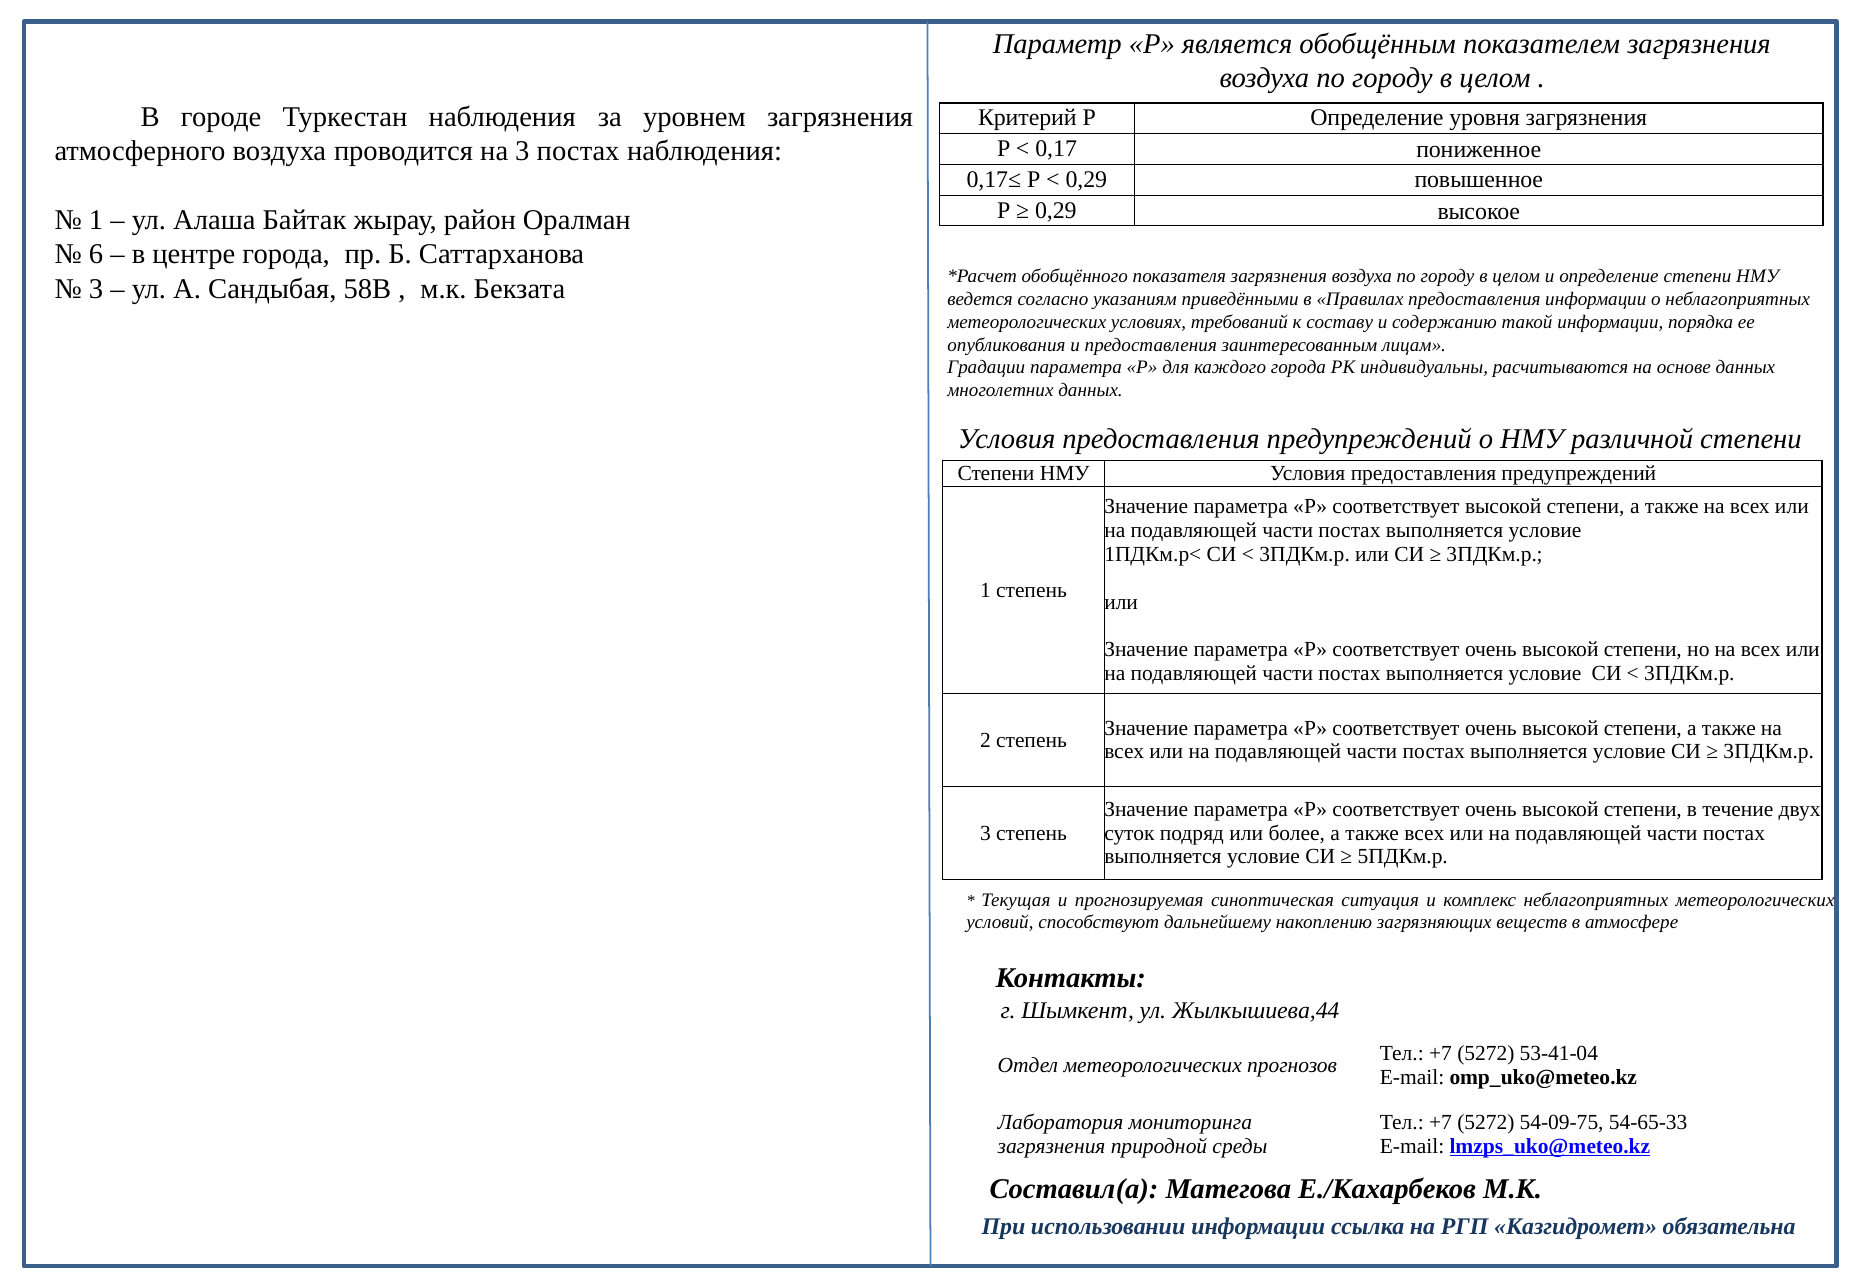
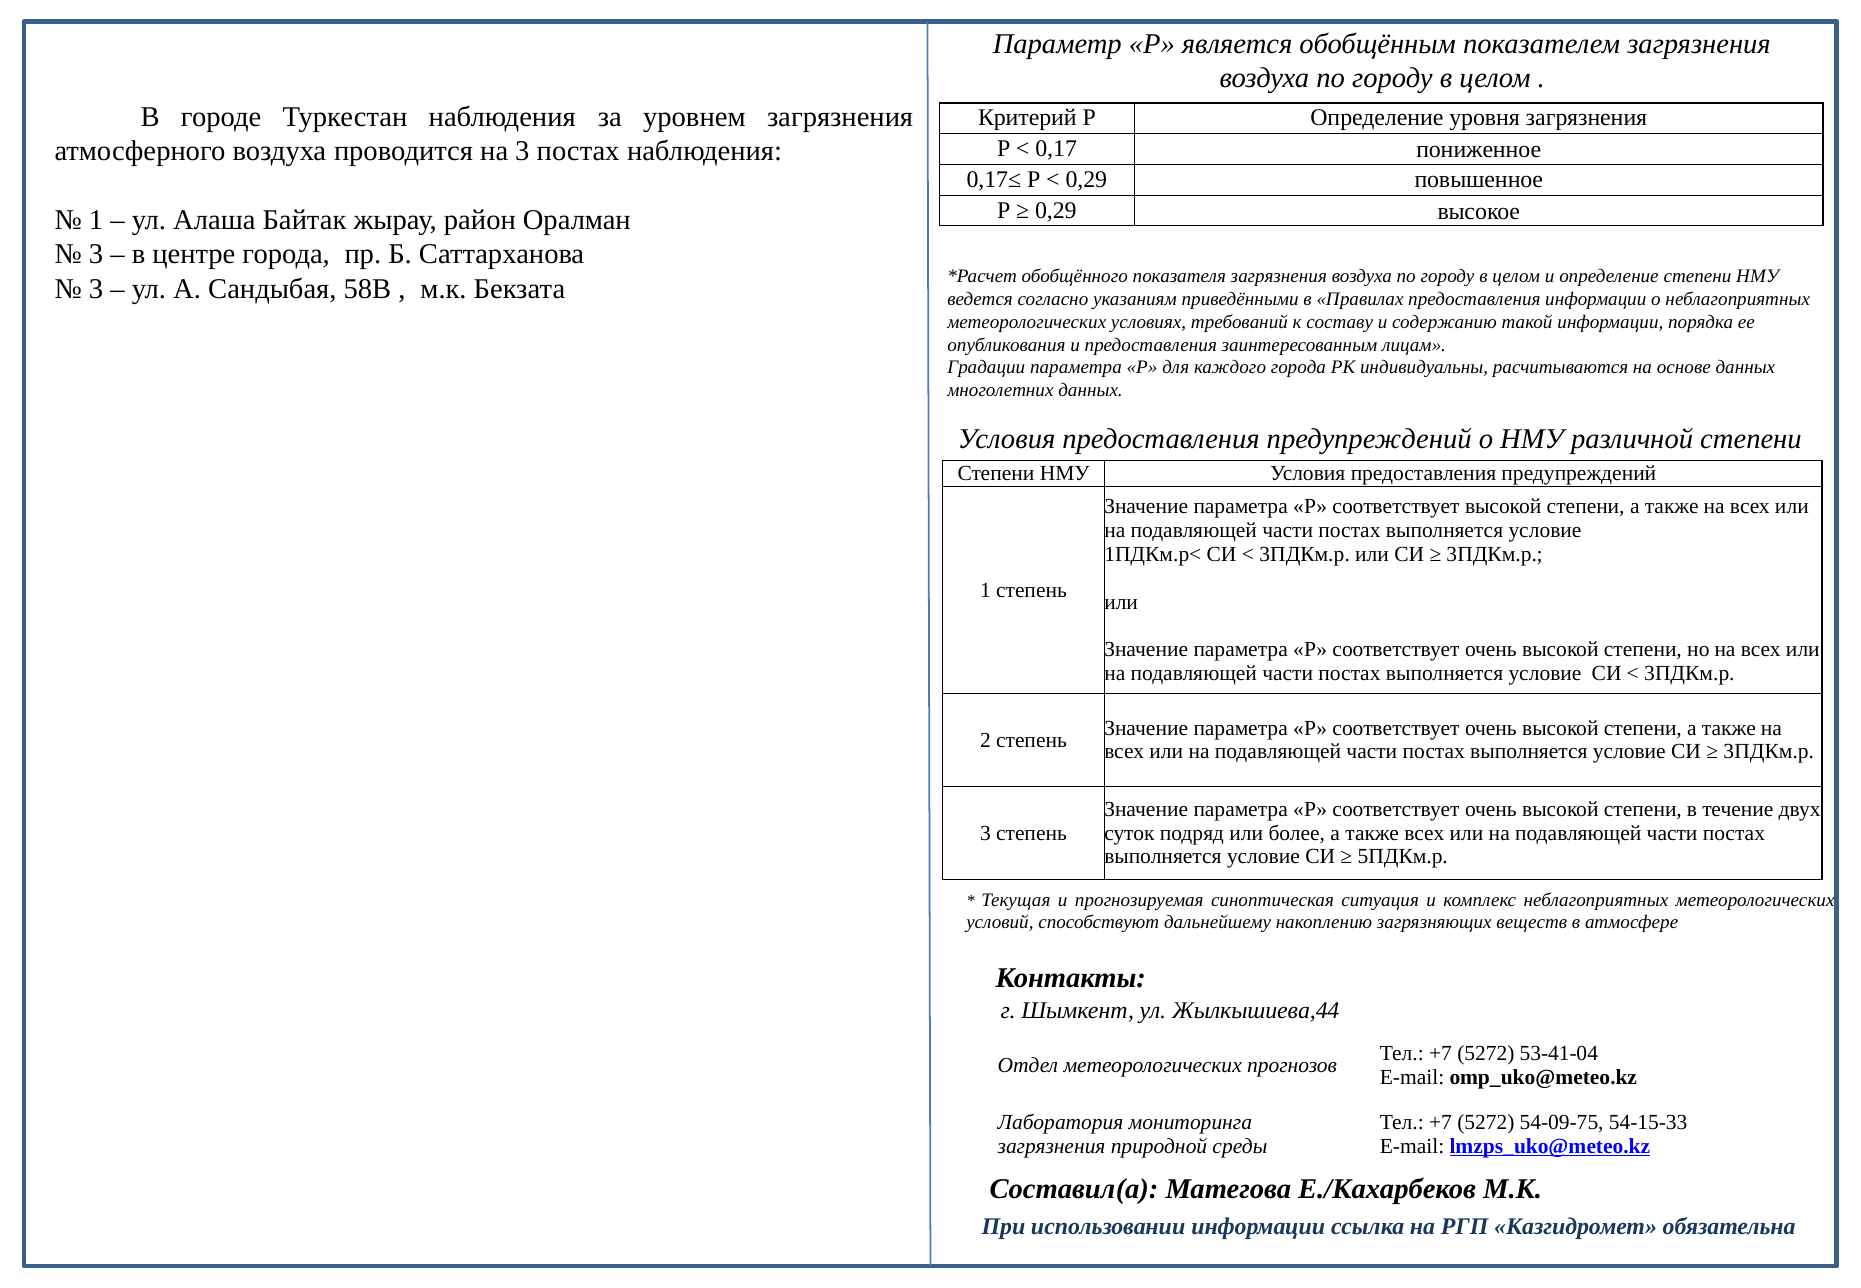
6: 6 -> 3 (96, 255)
54-65-33: 54-65-33 -> 54-15-33 (1648, 1123)
